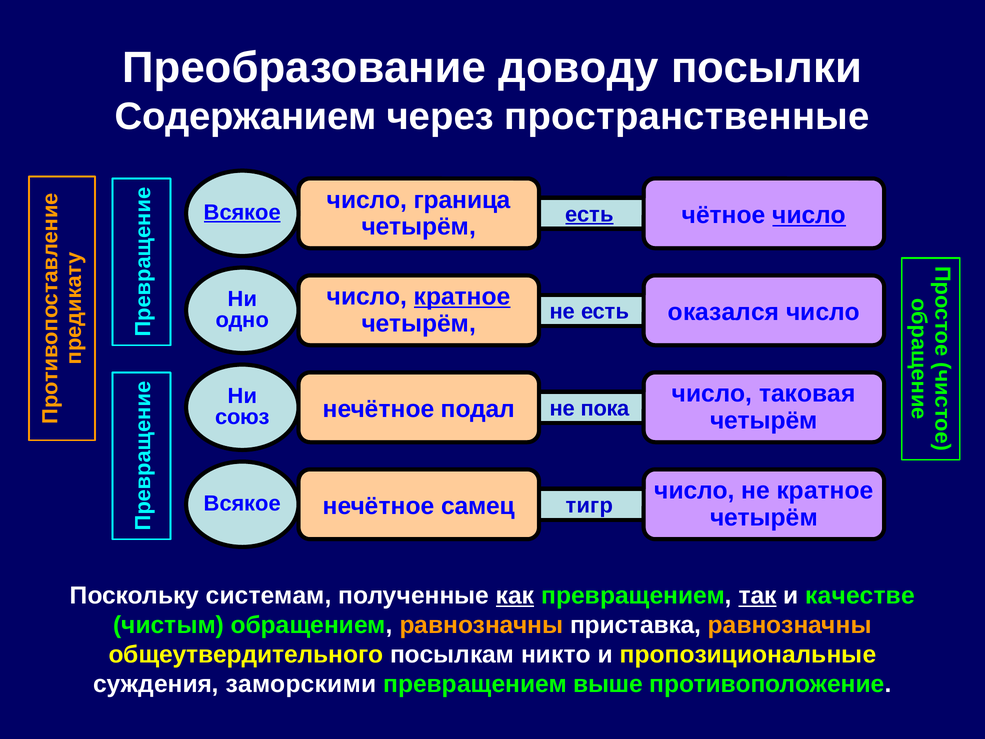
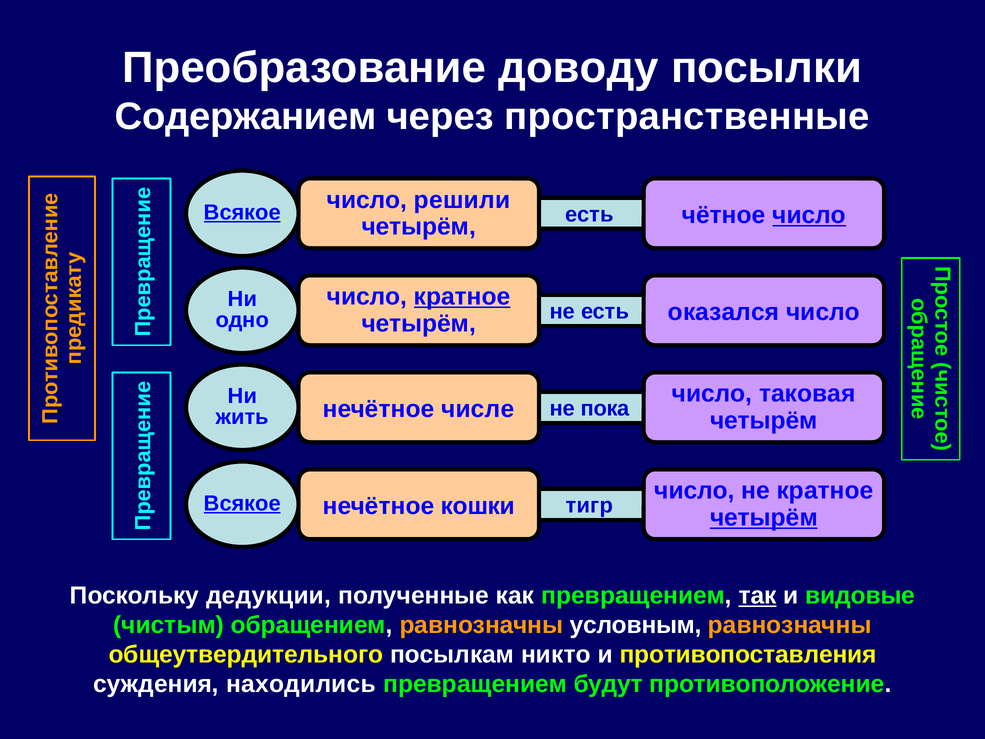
граница: граница -> решили (462, 200)
есть underline: present -> none (589, 214)
союз: союз -> жить (242, 417)
подал: подал -> числе (478, 409)
Всякое underline: none -> present (242, 503)
самец: самец -> кошки (478, 506)
четырём underline: none -> present (764, 517)
системам: системам -> дедукции (269, 595)
как underline: present -> none (515, 595)
качестве: качестве -> видовые (860, 595)
приставка: приставка -> условным (636, 625)
пропозициональные: пропозициональные -> противопоставления (748, 654)
заморскими: заморскими -> находились (301, 684)
выше: выше -> будут (608, 684)
